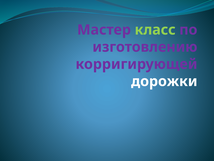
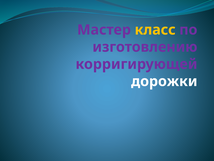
класс colour: light green -> yellow (155, 30)
